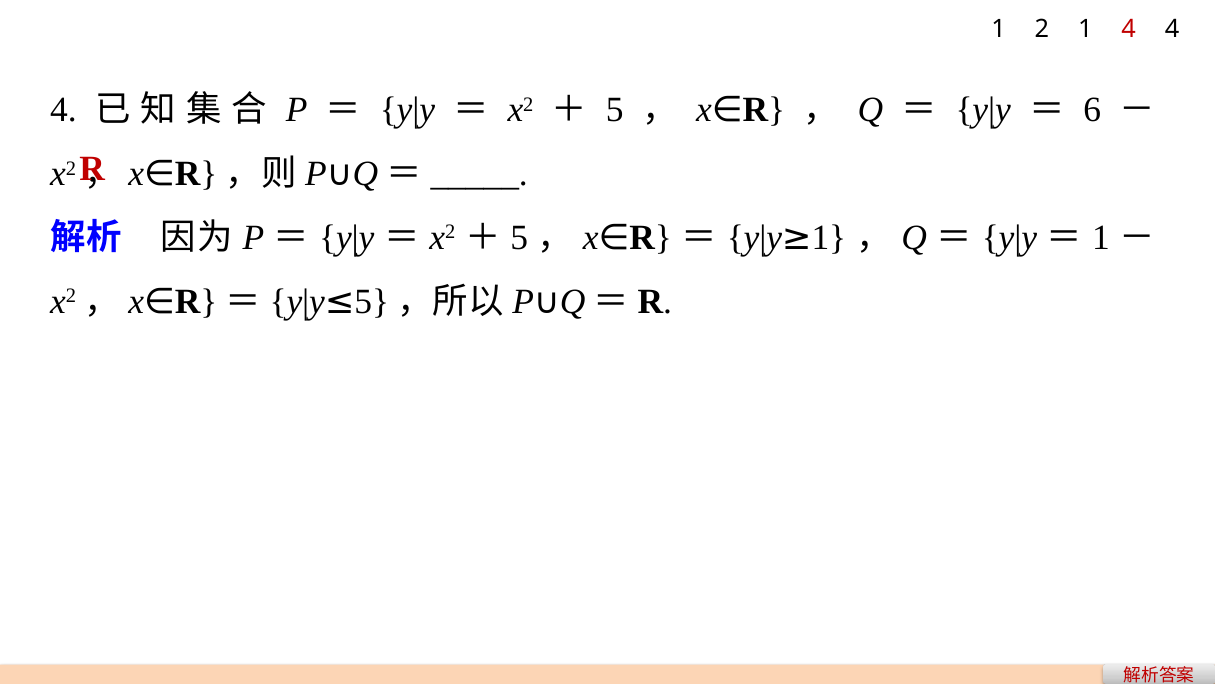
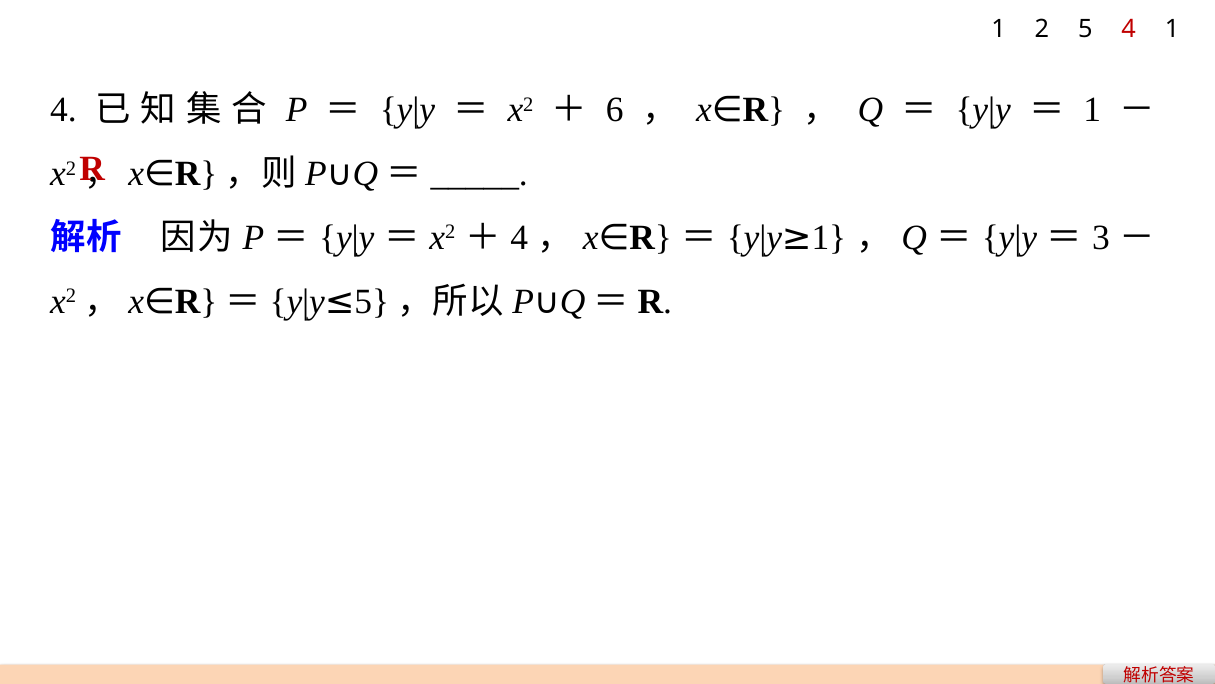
2 1: 1 -> 5 (1085, 29)
4: 4 -> 1 (1172, 29)
5: 5 -> 6 (615, 110)
6: 6 -> 1 (1092, 110)
5: 5 -> 4 (519, 238)
1: 1 -> 3 (1101, 238)
